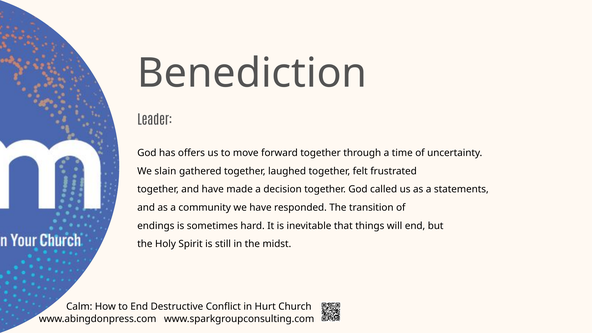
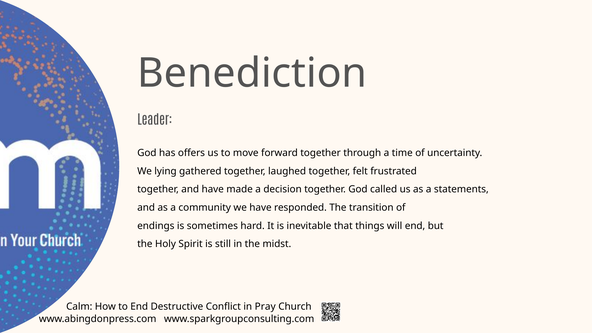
slain: slain -> lying (165, 171)
Hurt: Hurt -> Pray (265, 307)
